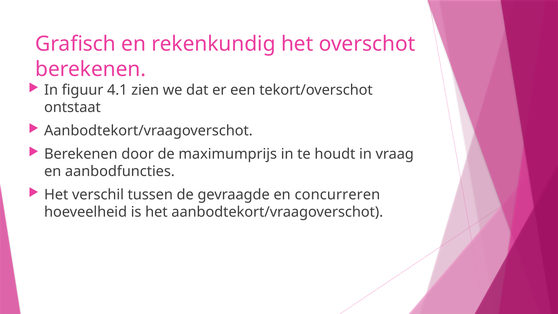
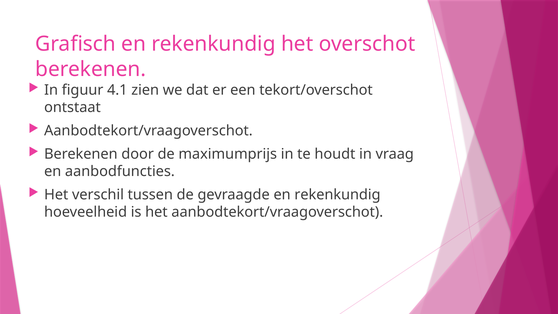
gevraagde en concurreren: concurreren -> rekenkundig (337, 195)
